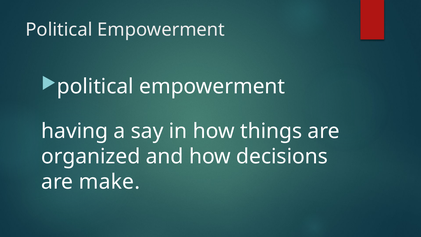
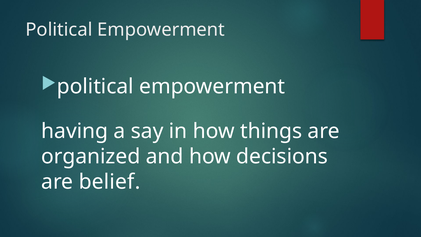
make: make -> belief (110, 182)
